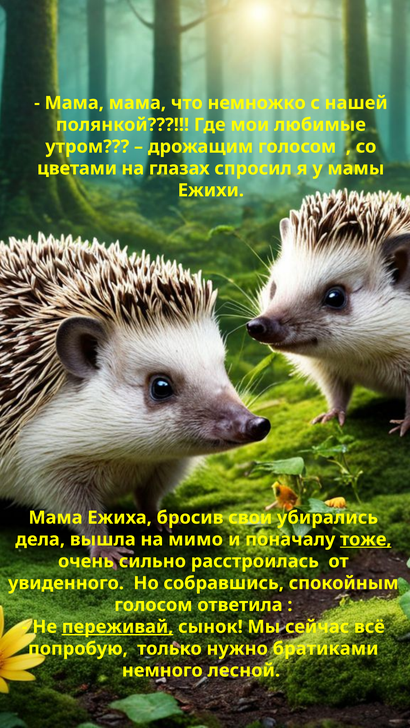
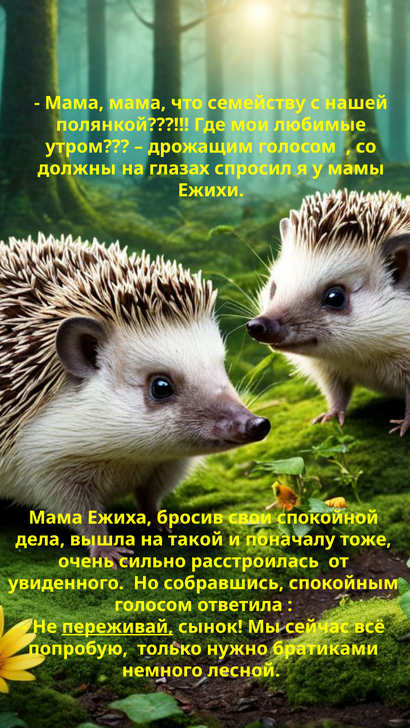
немножко: немножко -> семейству (257, 103)
цветами: цветами -> должны (77, 169)
убирались: убирались -> спокойной (328, 518)
мимо: мимо -> такой (196, 540)
тоже underline: present -> none (366, 540)
